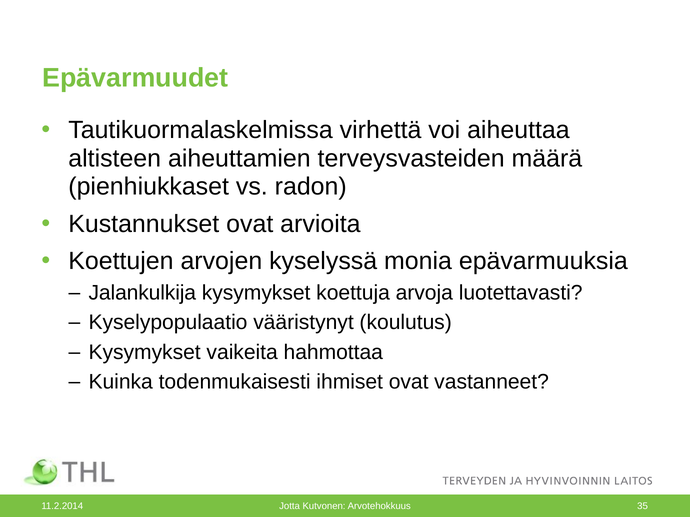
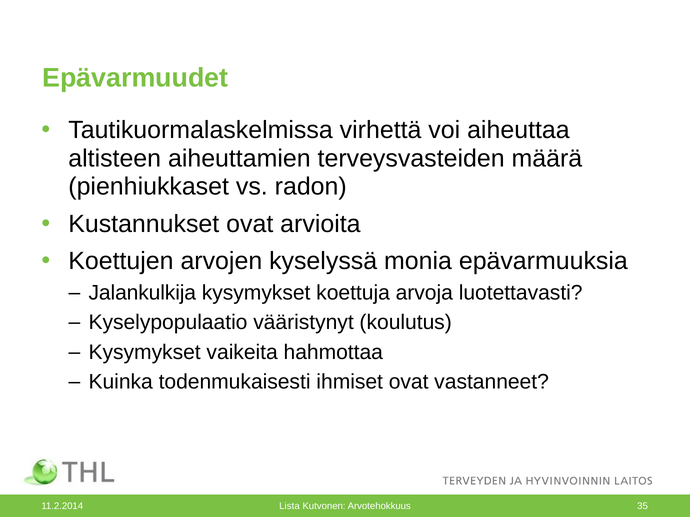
Jotta: Jotta -> Lista (289, 507)
